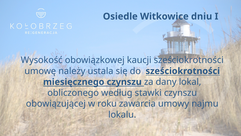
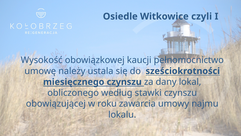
dniu: dniu -> czyli (202, 16)
kaucji sześciokrotności: sześciokrotności -> pełnomocnictwo (189, 60)
